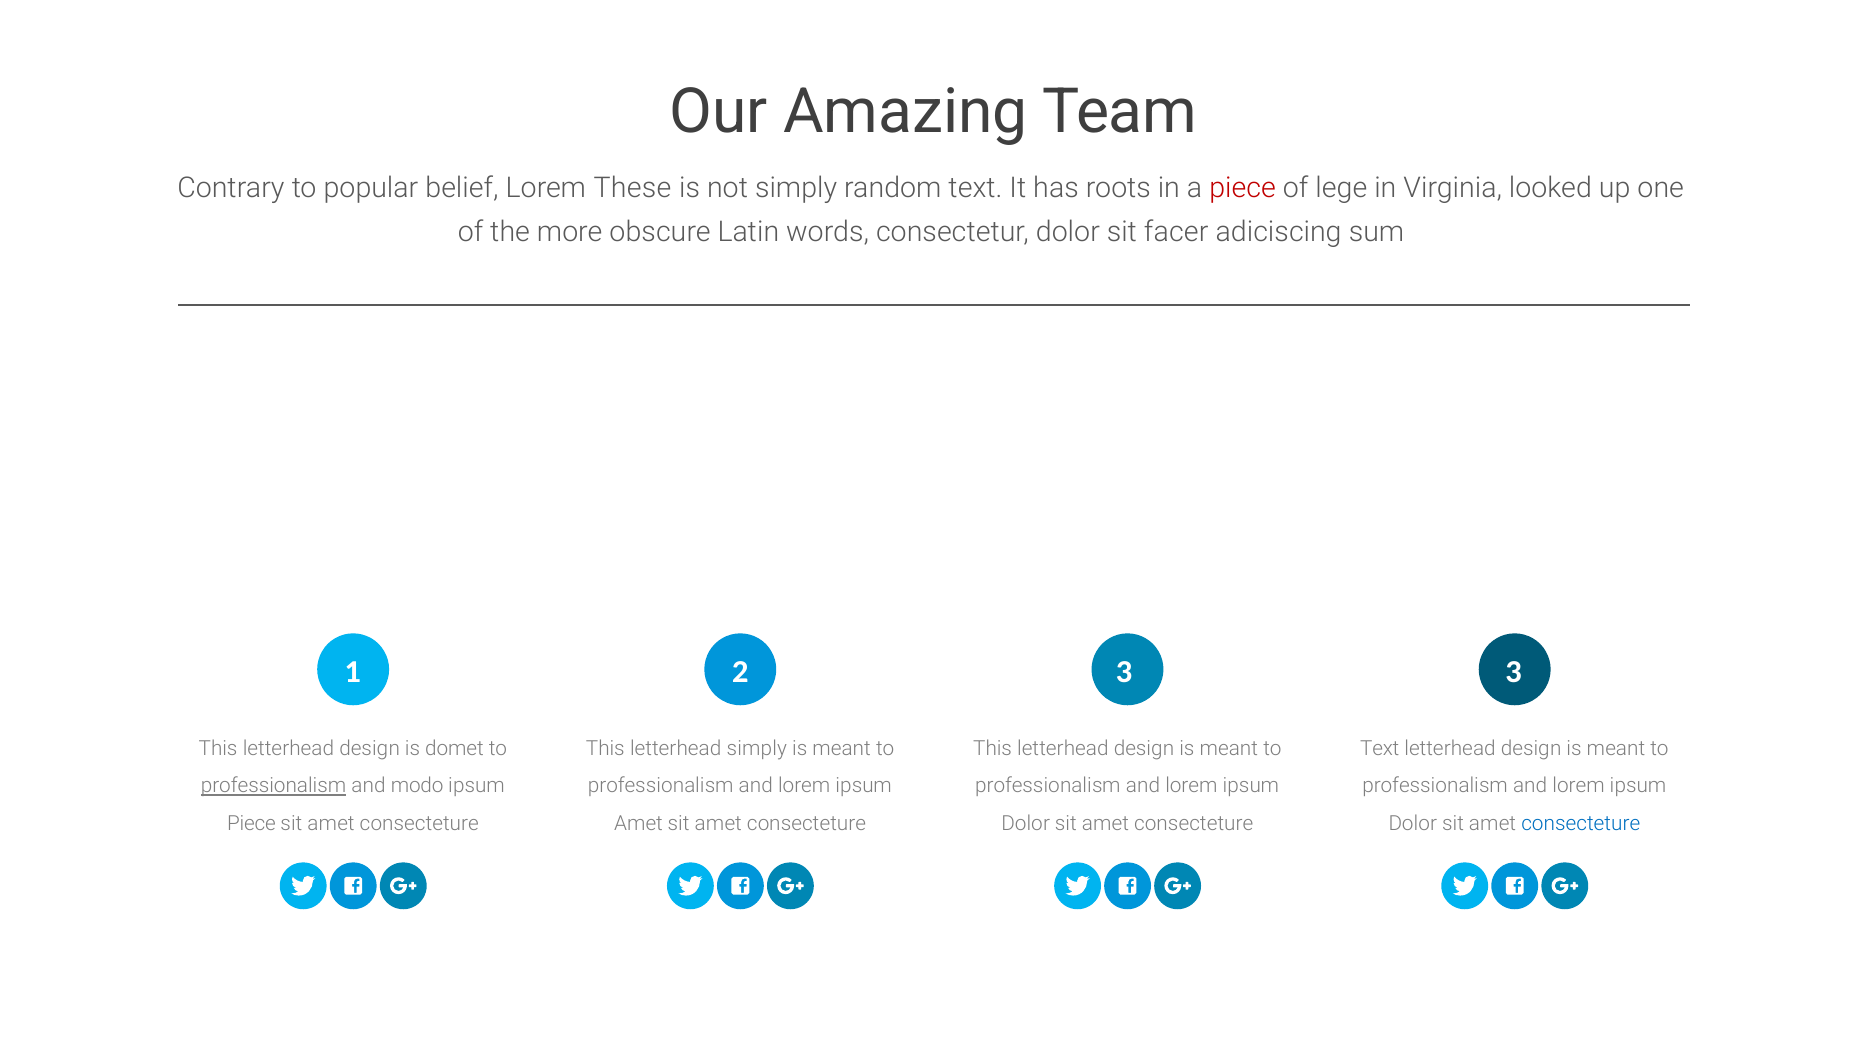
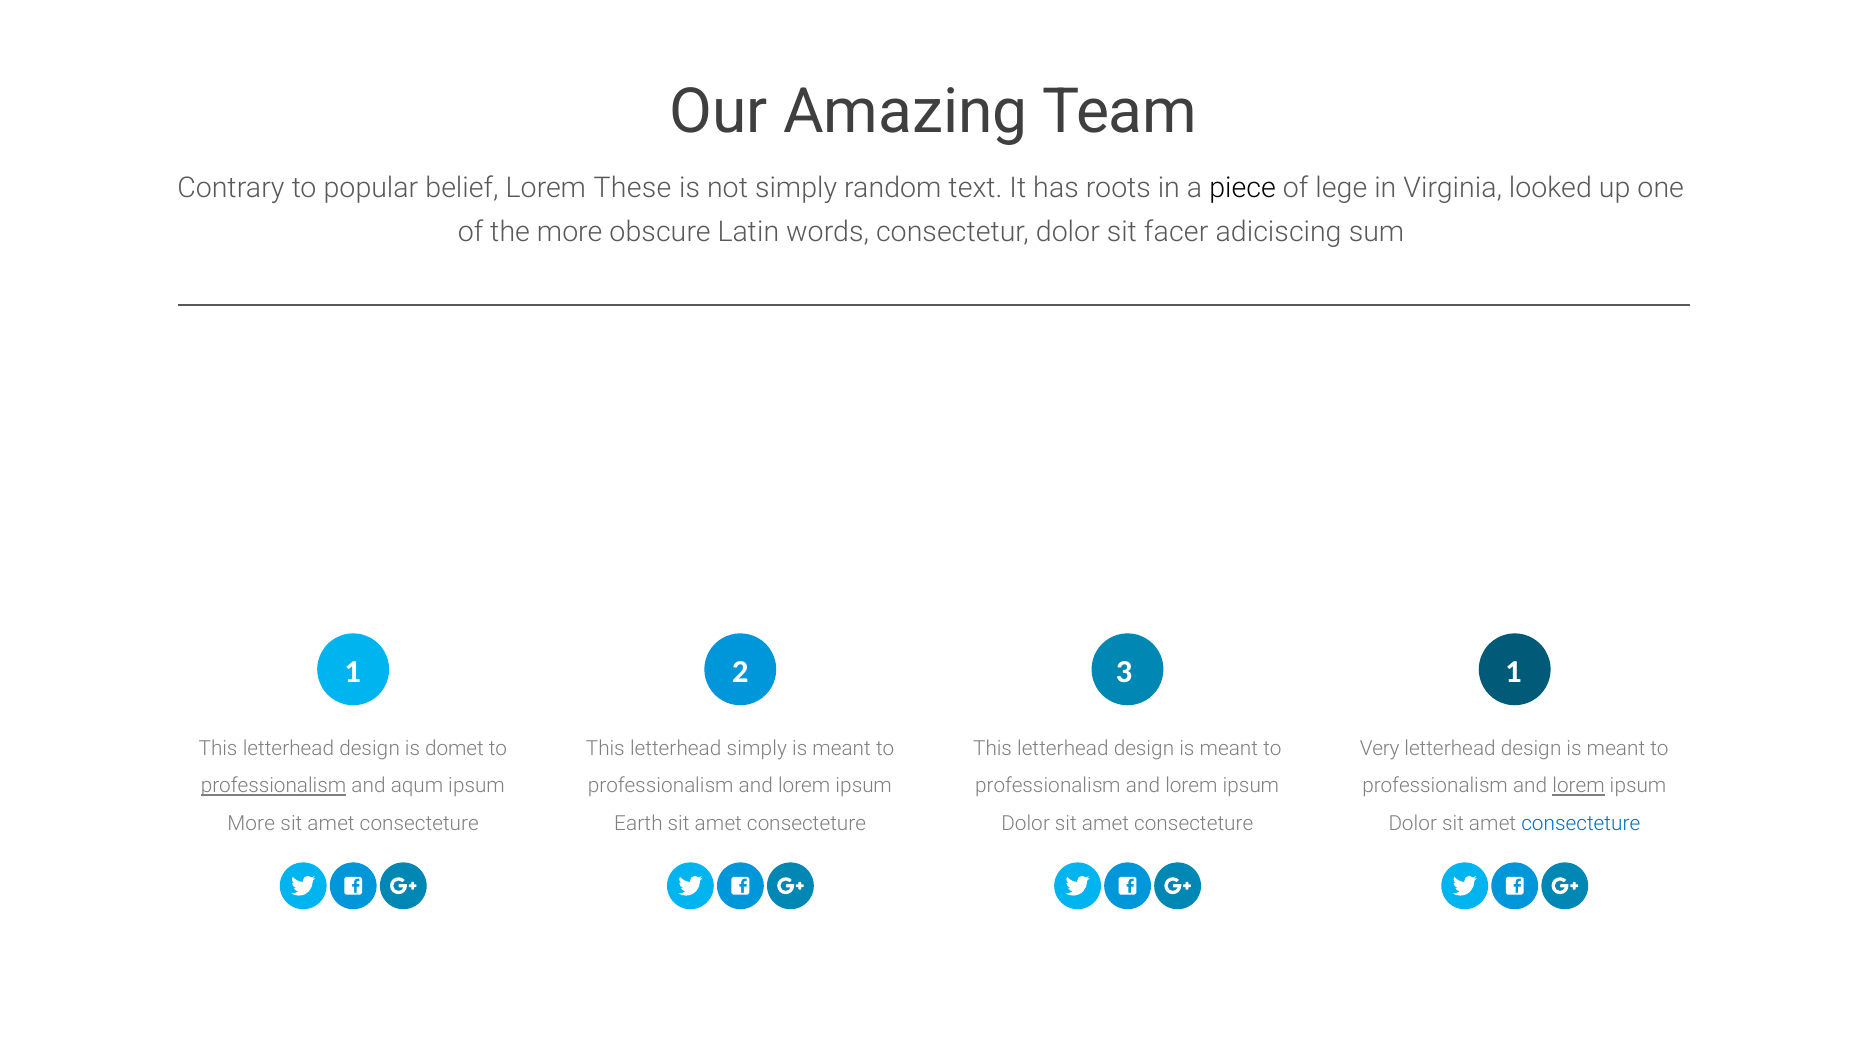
piece colour: red -> black (1243, 188)
3 3: 3 -> 1 (1514, 673)
Text: Text -> Very (1380, 749)
modo: modo -> aqum (417, 786)
lorem underline: none -> present (1579, 786)
Piece: Piece -> More (251, 823)
Amet: Amet -> Earth (638, 823)
